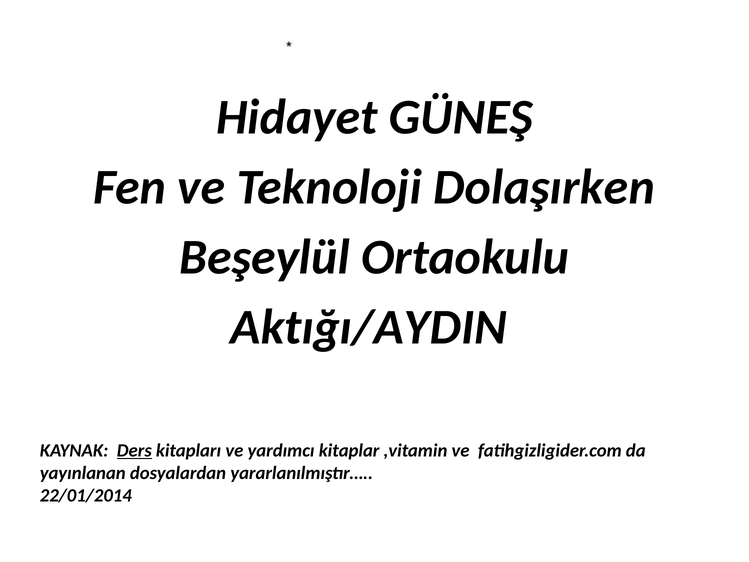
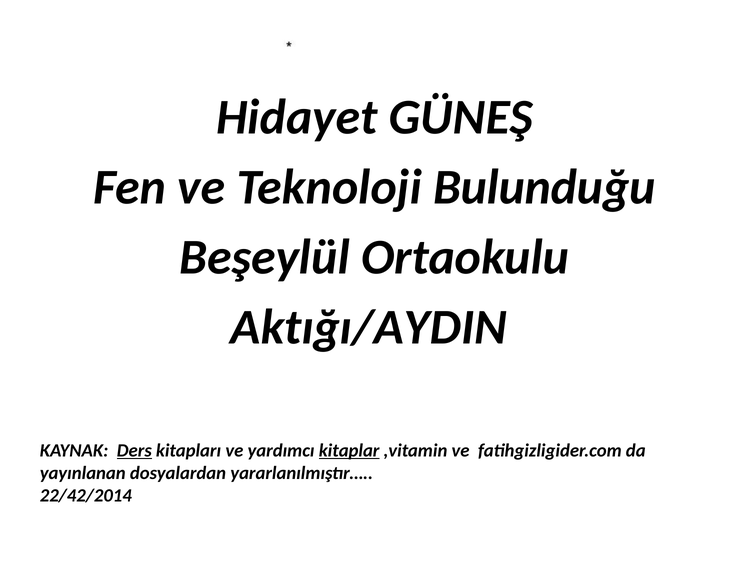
Dolaşırken: Dolaşırken -> Bulunduğu (544, 187)
kitaplar underline: none -> present (349, 450)
22/01/2014: 22/01/2014 -> 22/42/2014 (86, 495)
